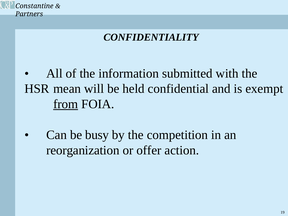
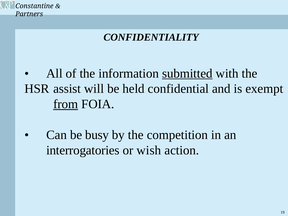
submitted underline: none -> present (187, 73)
mean: mean -> assist (67, 89)
reorganization: reorganization -> interrogatories (83, 150)
offer: offer -> wish (149, 150)
